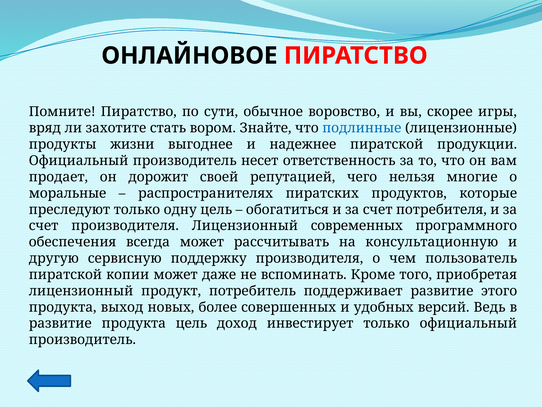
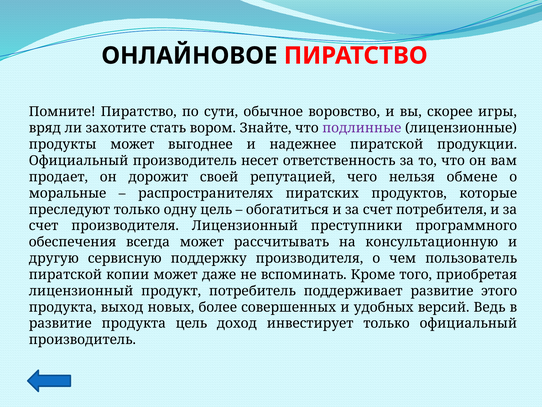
подлинные colour: blue -> purple (362, 128)
продукты жизни: жизни -> может (132, 144)
многие: многие -> обмене (472, 177)
современных: современных -> преступники (357, 226)
